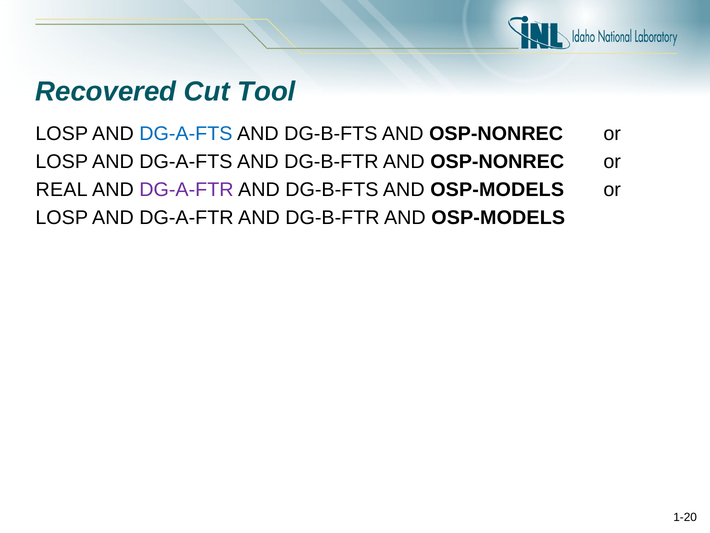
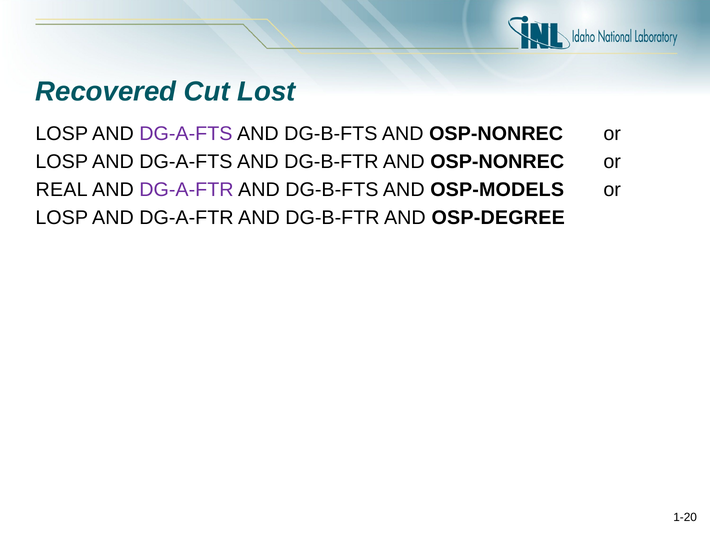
Tool: Tool -> Lost (267, 91)
DG-A-FTS colour: blue -> purple (186, 134)
DG-B-FTR AND OSP-MODELS: OSP-MODELS -> OSP-DEGREE (498, 218)
